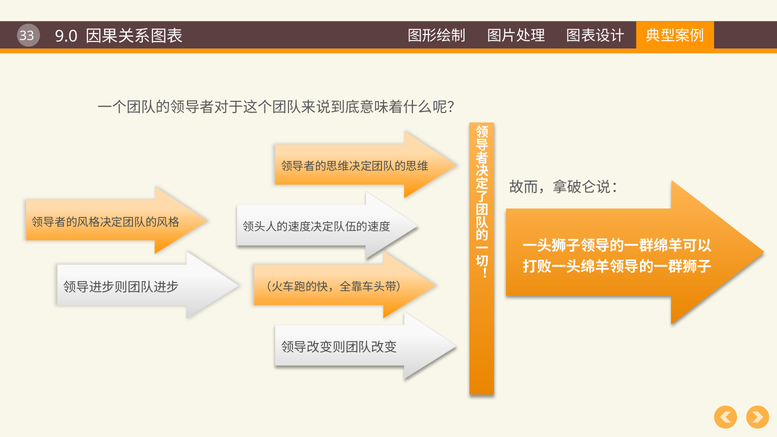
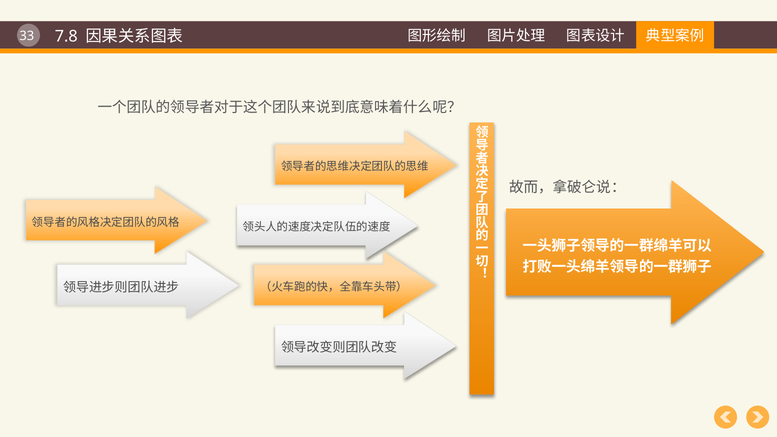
9.0: 9.0 -> 7.8 (66, 36)
